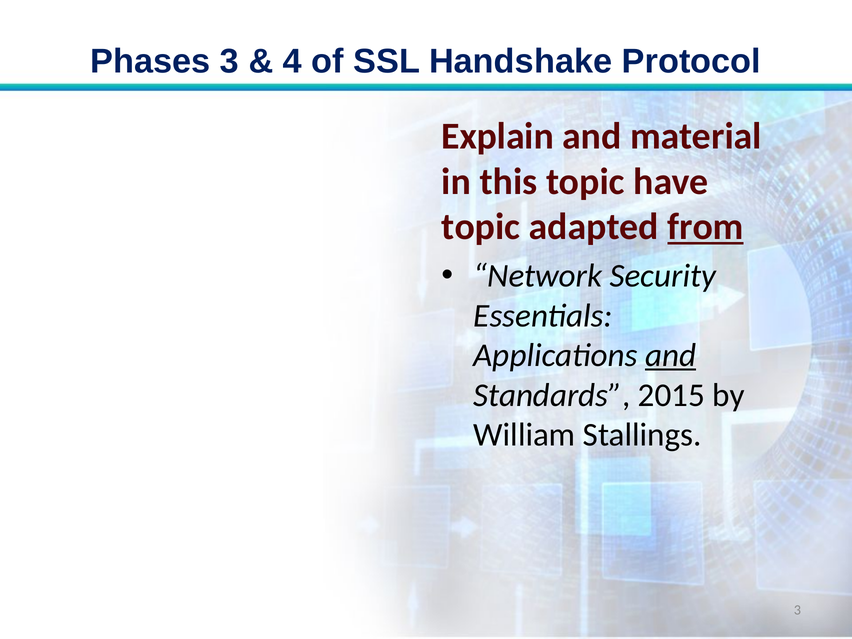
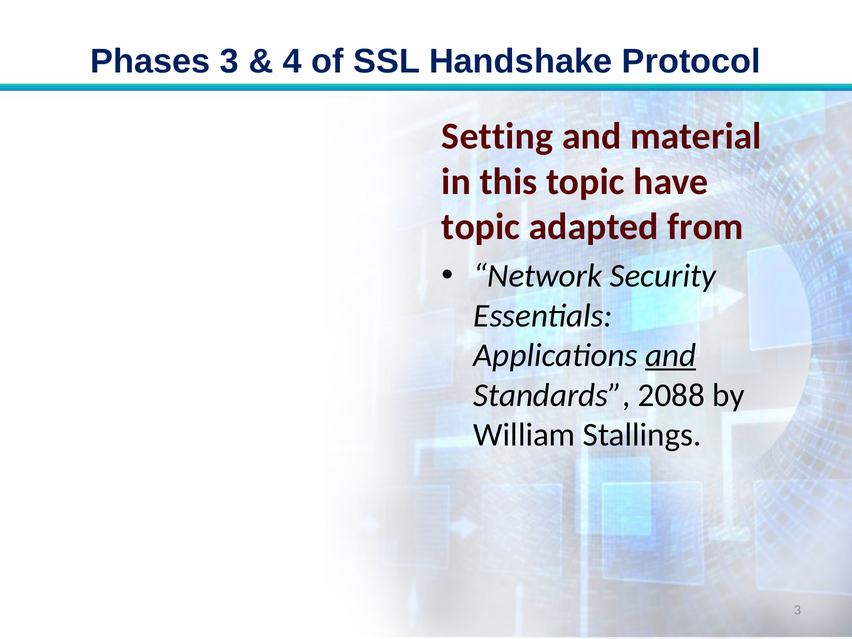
Explain: Explain -> Setting (497, 136)
from underline: present -> none (705, 227)
2015: 2015 -> 2088 (671, 395)
